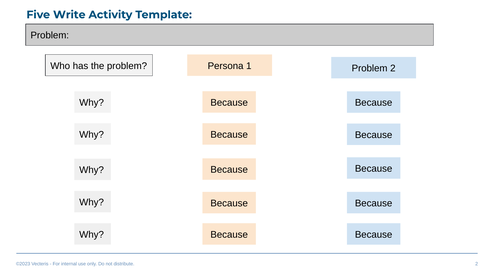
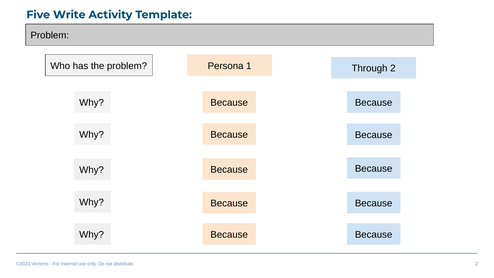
1 Problem: Problem -> Through (370, 68)
